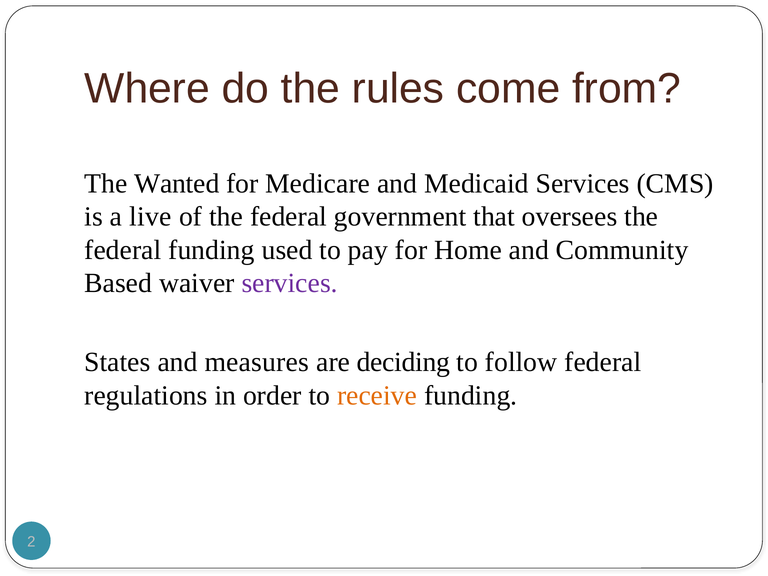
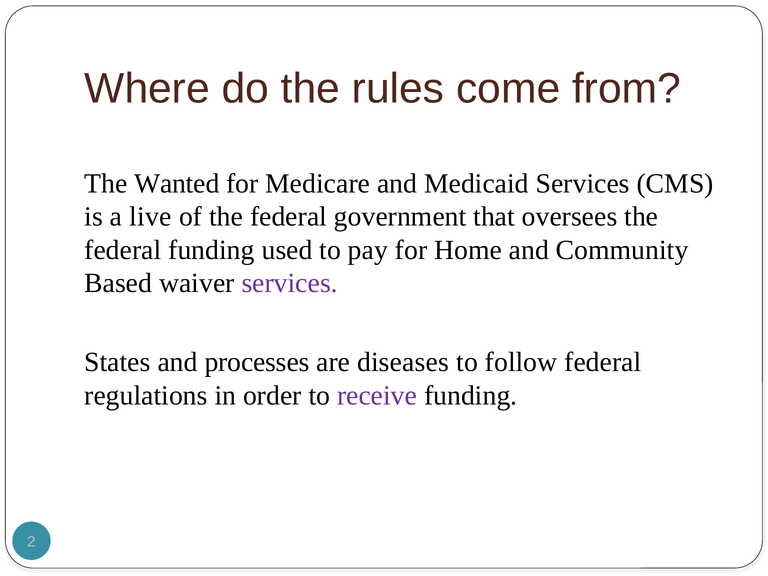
measures: measures -> processes (257, 362)
deciding: deciding -> diseases (403, 362)
receive colour: orange -> purple (377, 395)
